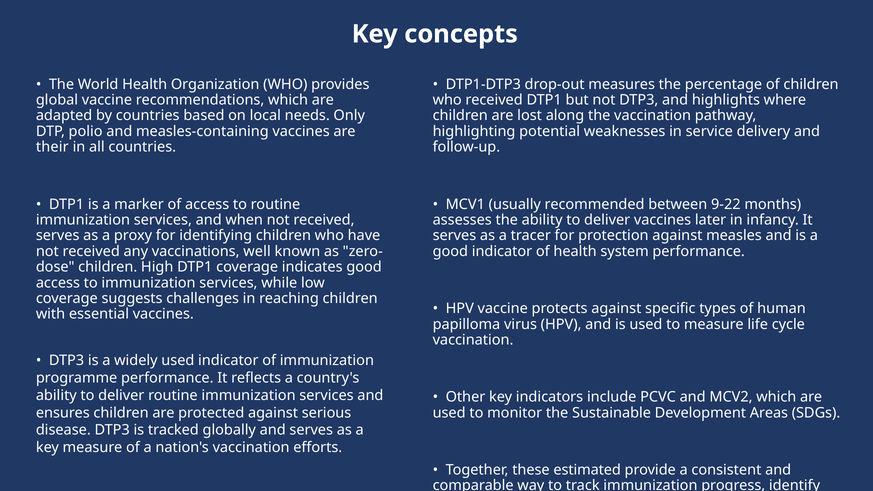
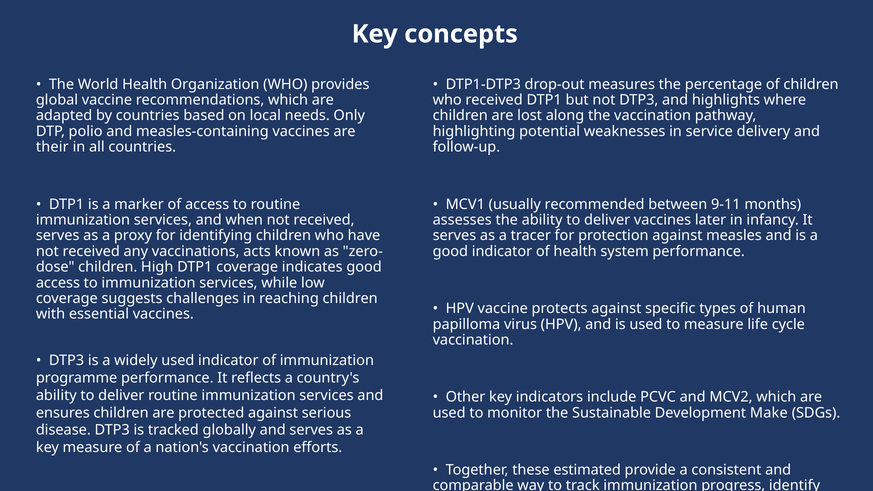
9-22: 9-22 -> 9-11 (726, 204)
well: well -> acts (257, 251)
Areas: Areas -> Make (769, 413)
